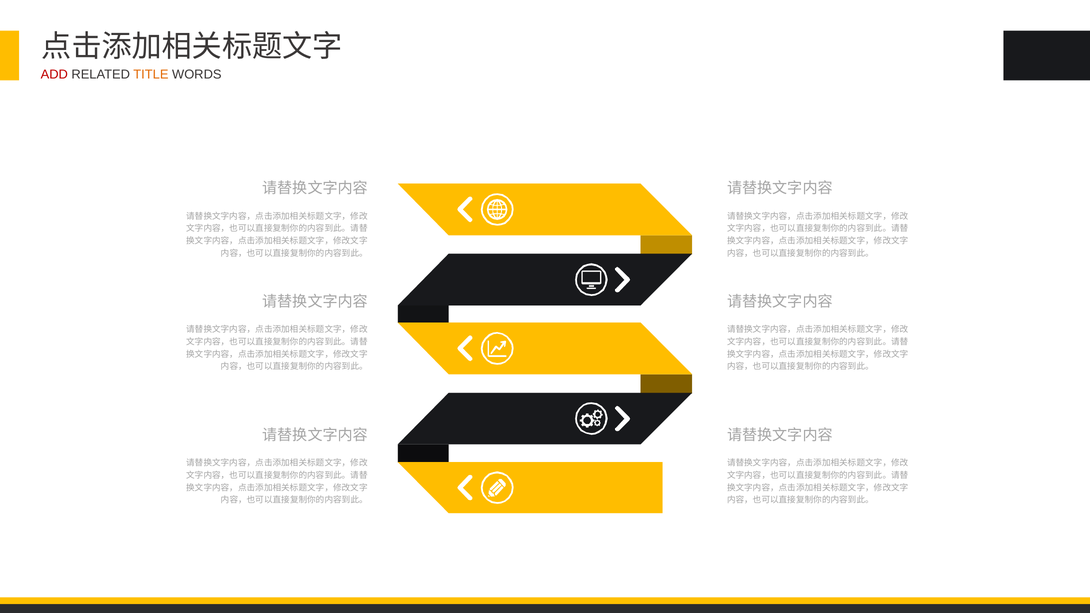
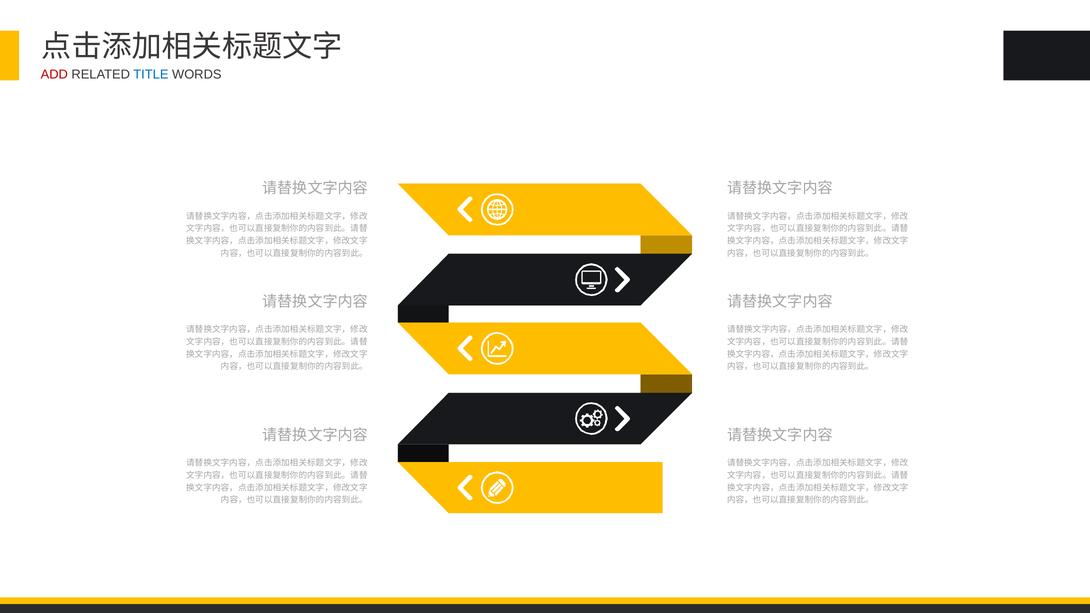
TITLE colour: orange -> blue (151, 75)
